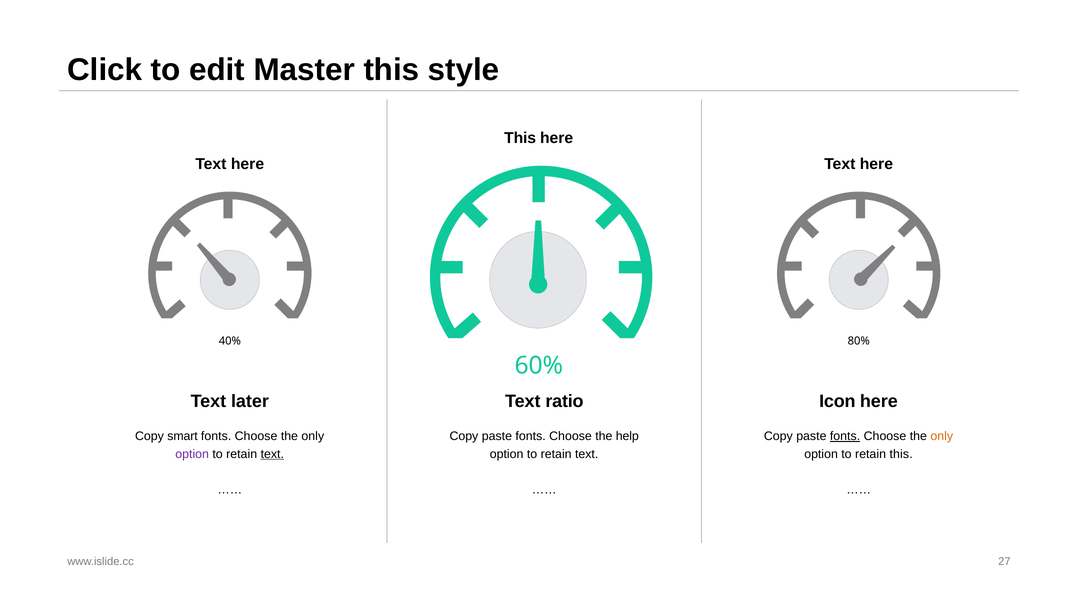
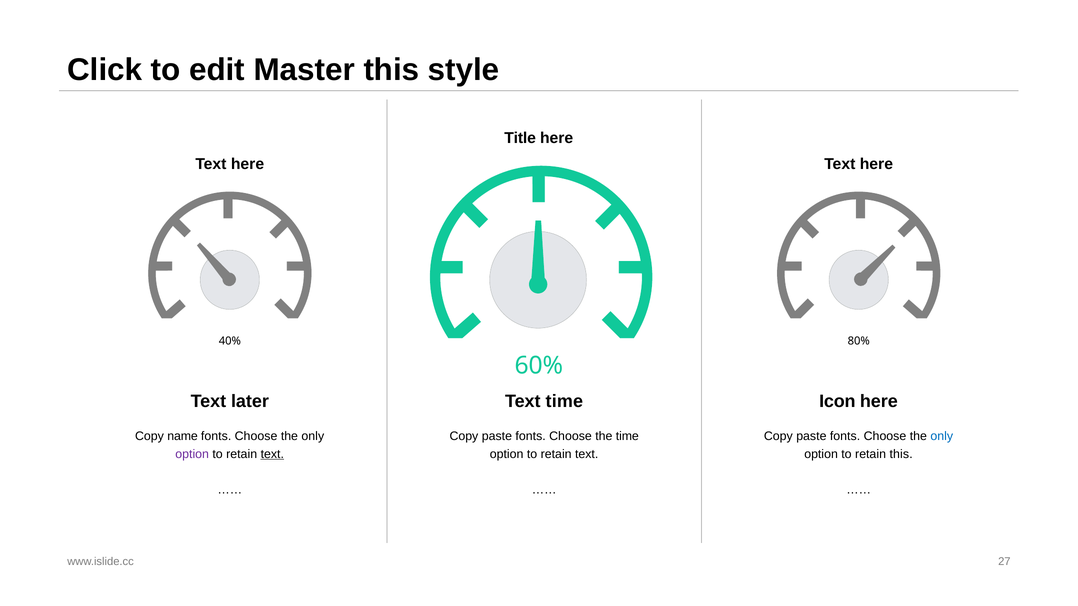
This: This -> Title (520, 138)
Text ratio: ratio -> time (564, 401)
smart: smart -> name (183, 436)
the help: help -> time (627, 436)
fonts underline: present -> none (845, 436)
only colour: orange -> blue (942, 436)
